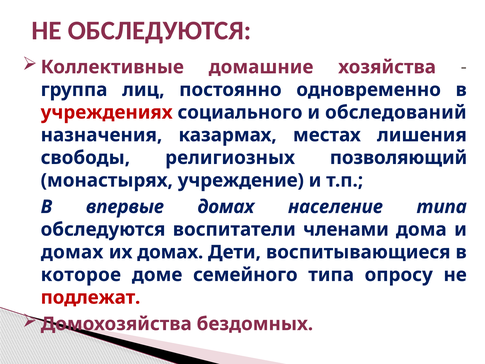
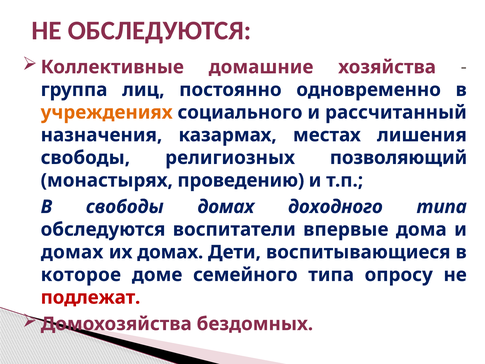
учреждениях colour: red -> orange (107, 112)
обследований: обследований -> рассчитанный (396, 112)
учреждение: учреждение -> проведению (241, 180)
В впервые: впервые -> свободы (125, 207)
население: население -> доходного (335, 207)
членами: членами -> впервые (346, 229)
